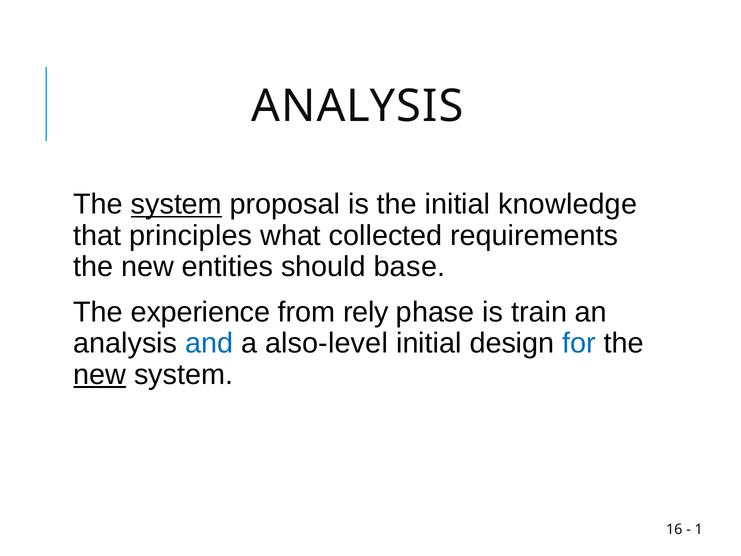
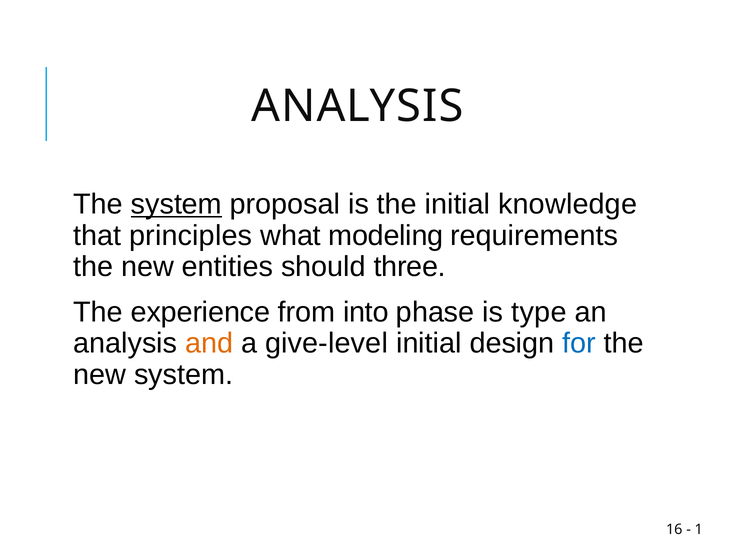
collected: collected -> modeling (386, 235)
base: base -> three (410, 267)
rely: rely -> into (366, 312)
train: train -> type (539, 312)
and colour: blue -> orange (209, 343)
also-level: also-level -> give-level (327, 343)
new underline: present -> none (100, 374)
